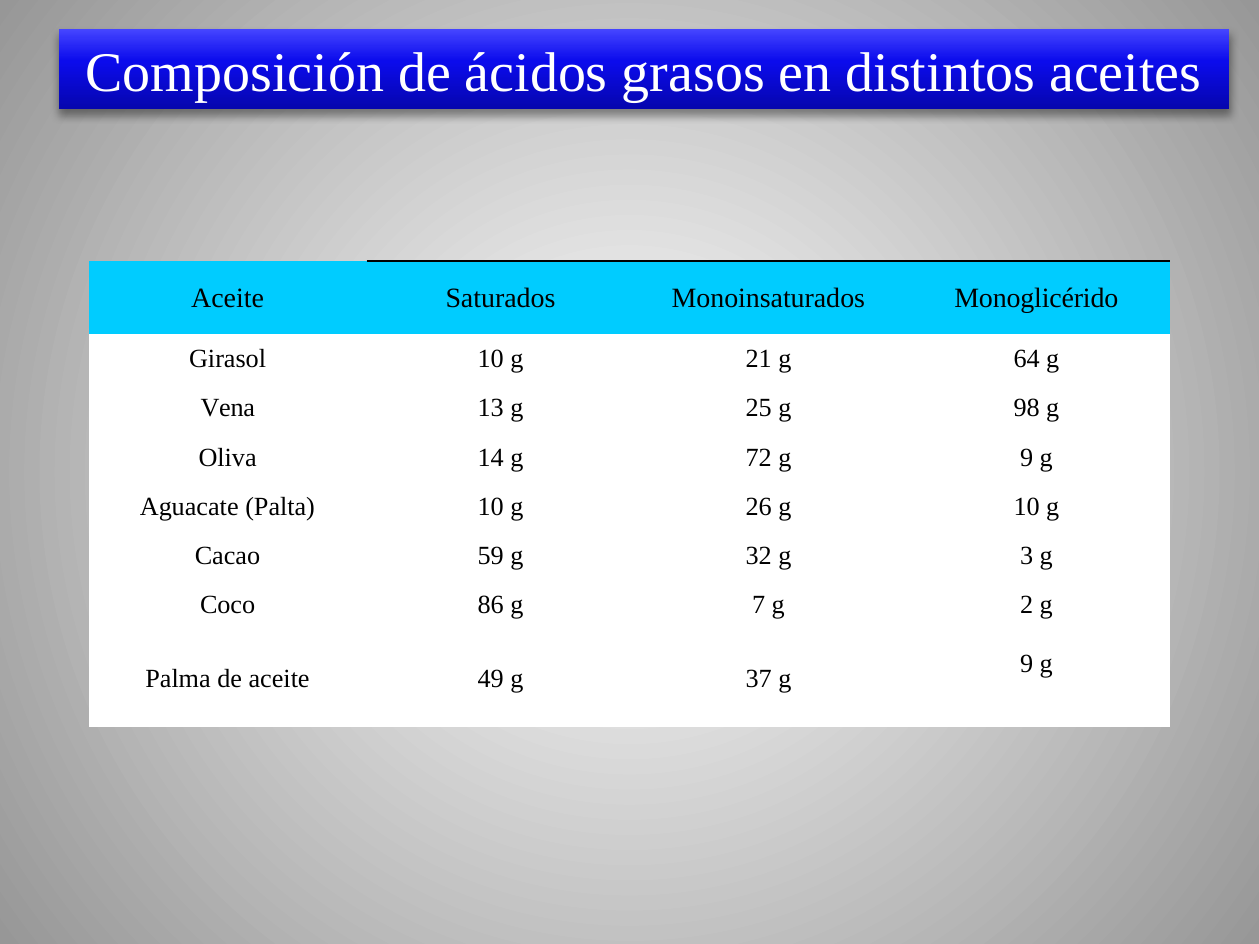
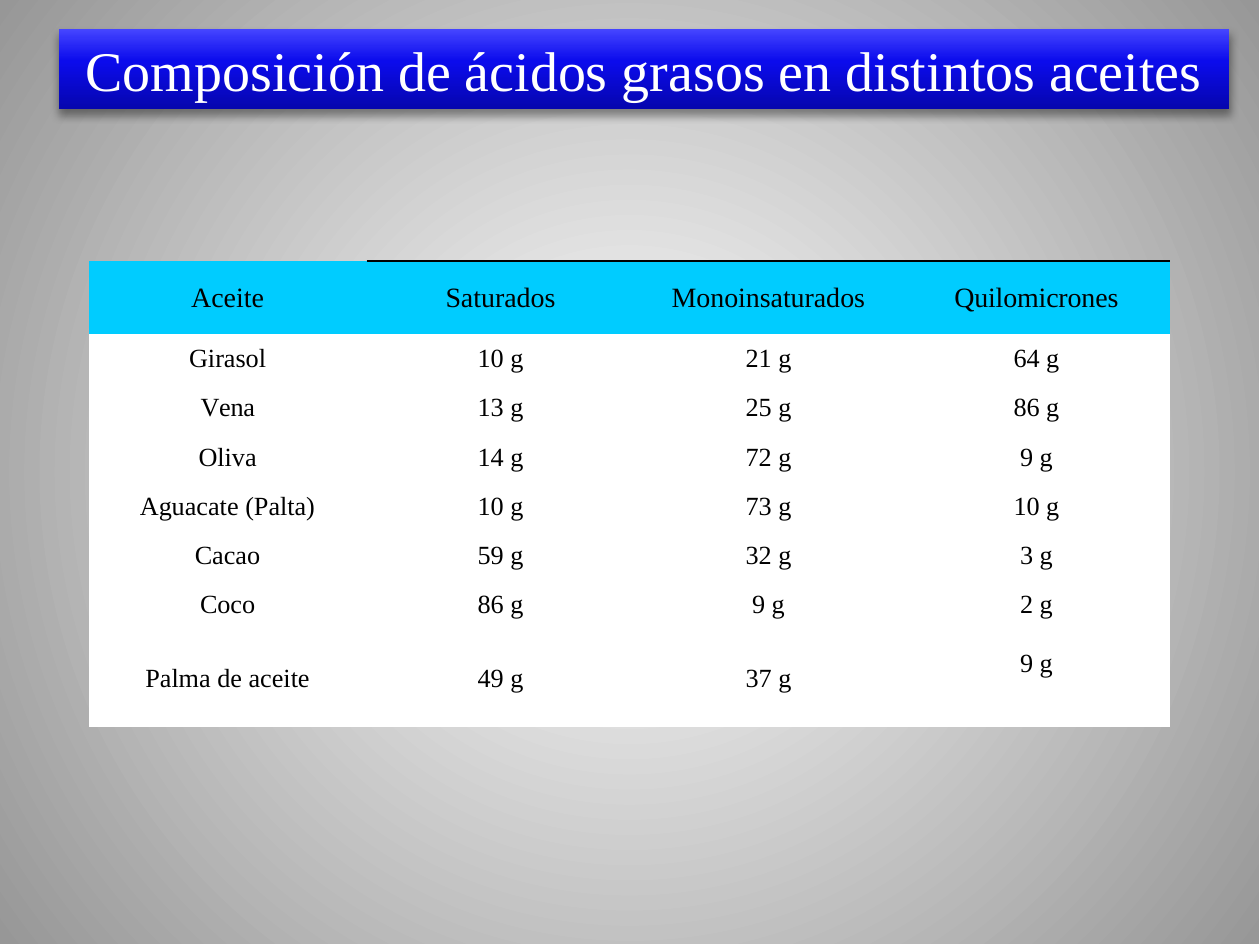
Monoglicérido: Monoglicérido -> Quilomicrones (1036, 298)
g 98: 98 -> 86 (1027, 408)
26: 26 -> 73 (759, 507)
86 g 7: 7 -> 9 (759, 605)
